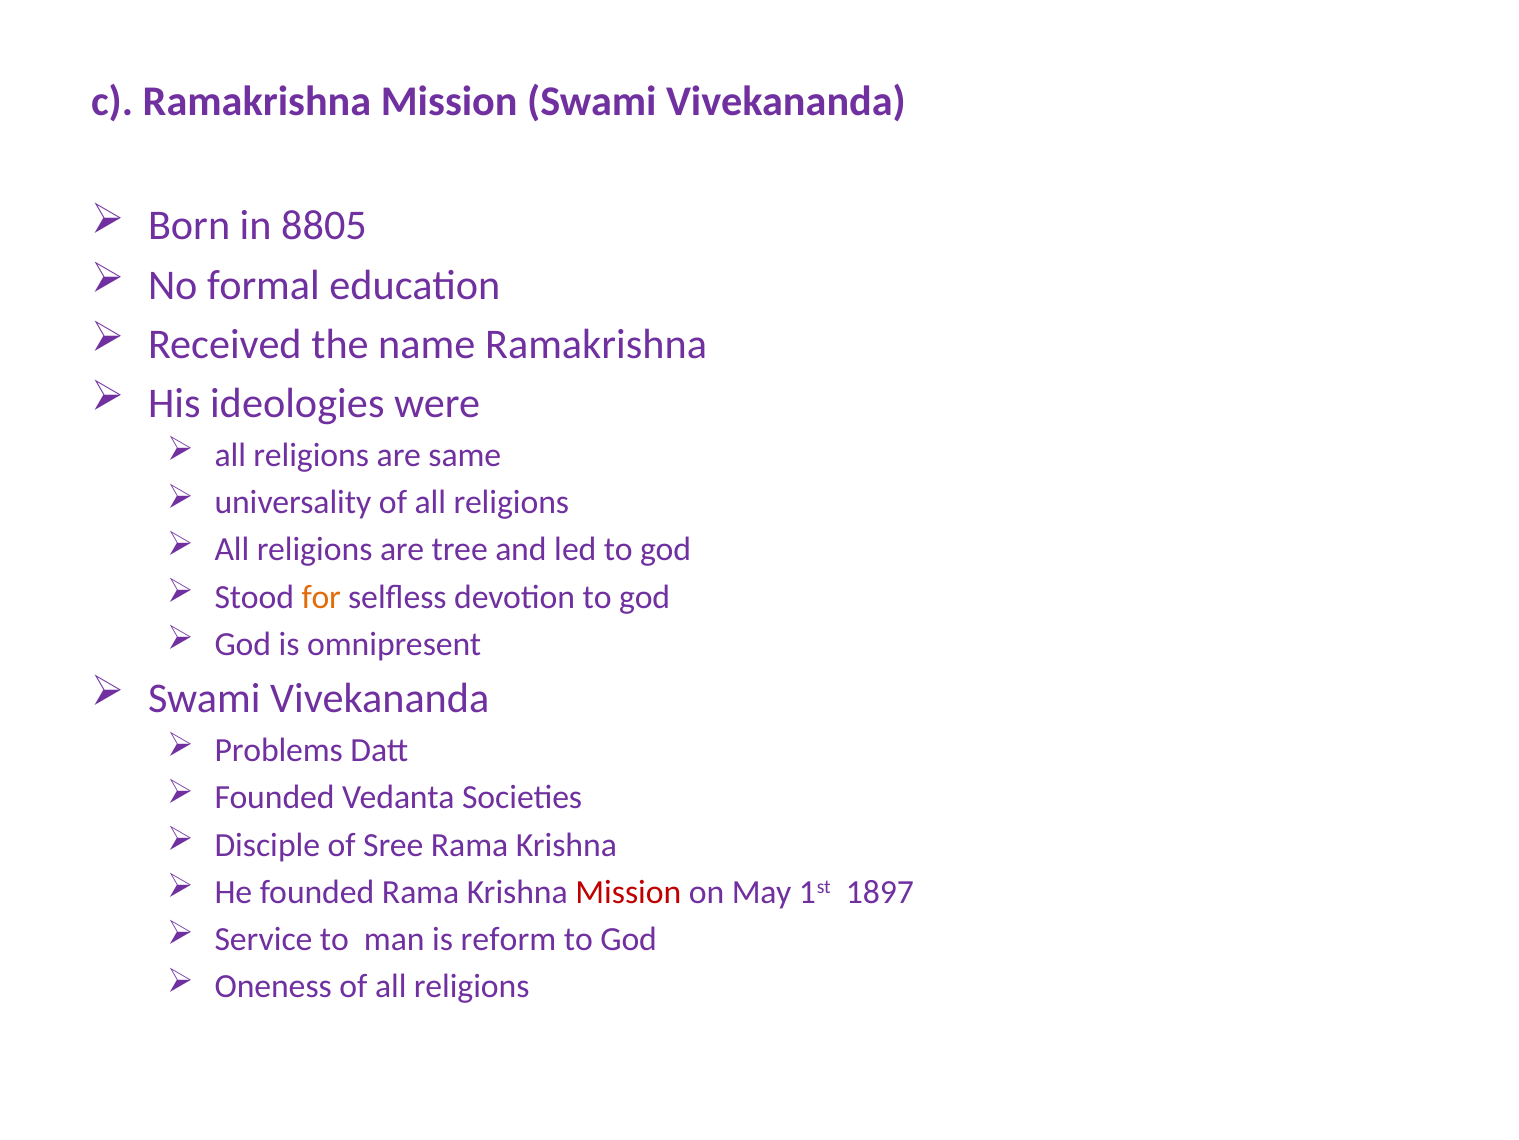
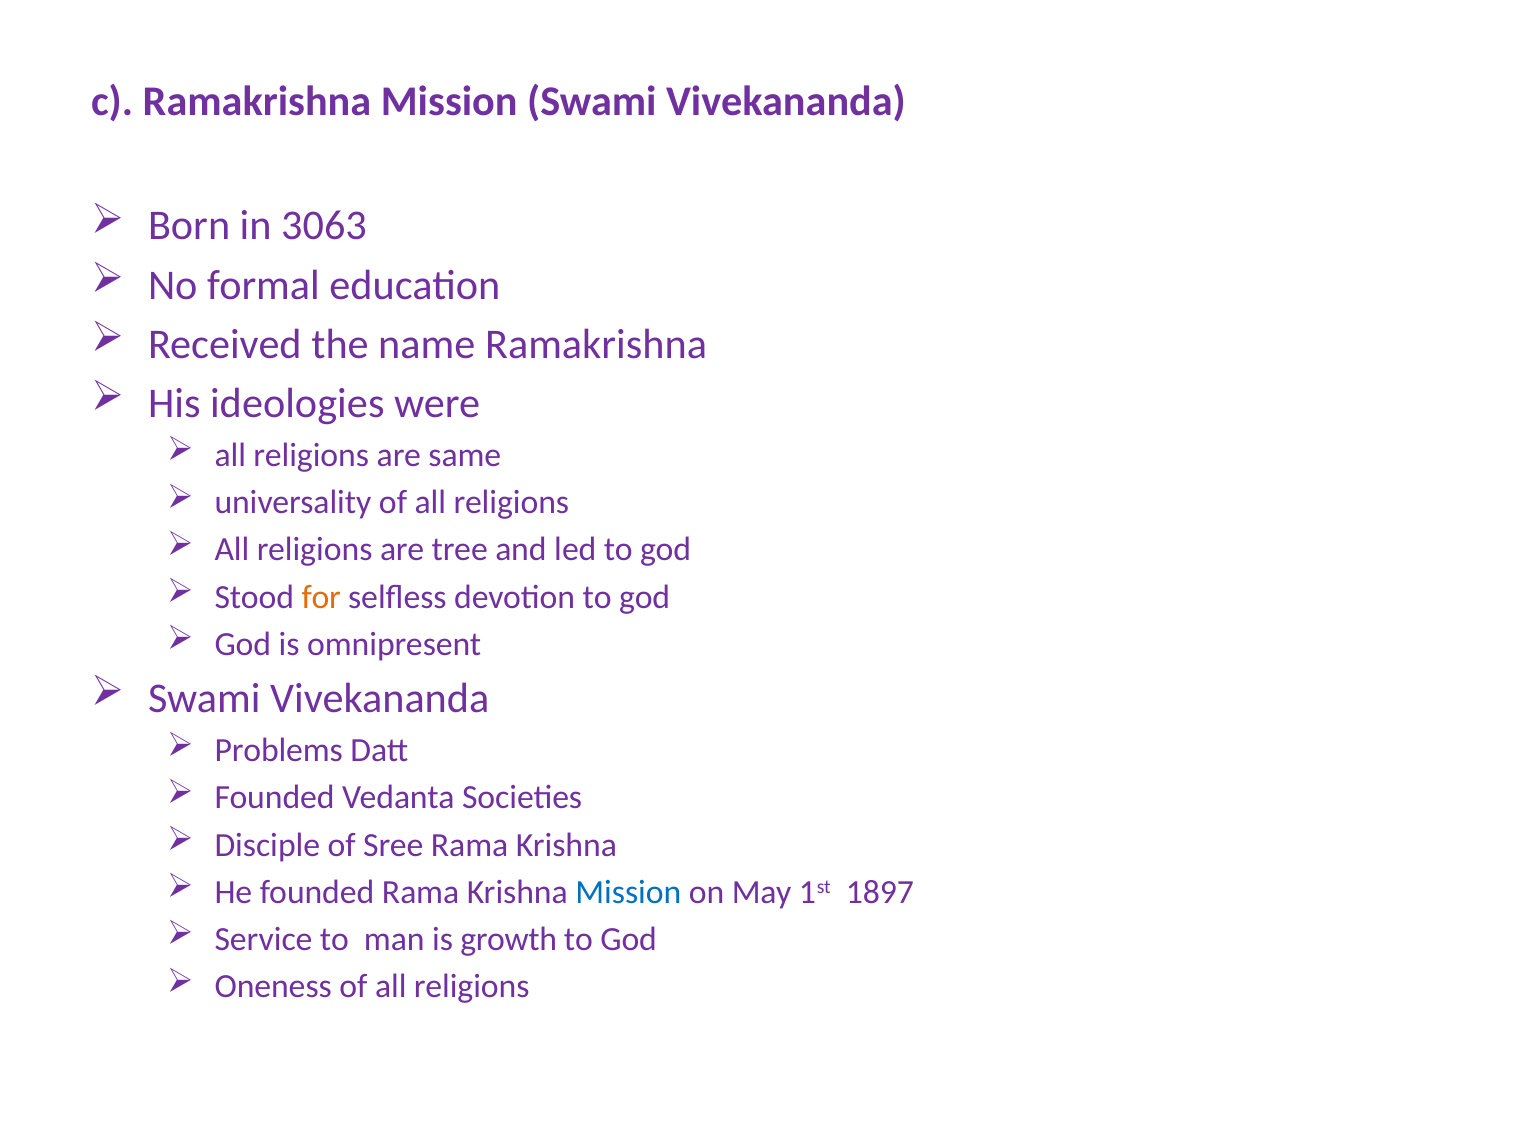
8805: 8805 -> 3063 (324, 226)
Mission colour: red -> blue (628, 892)
reform: reform -> growth (509, 939)
